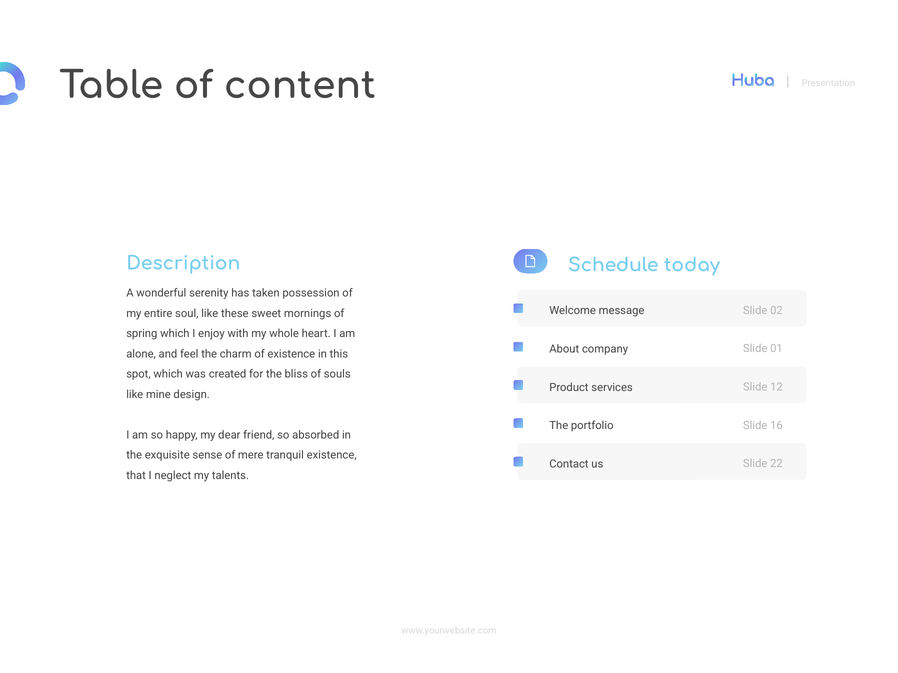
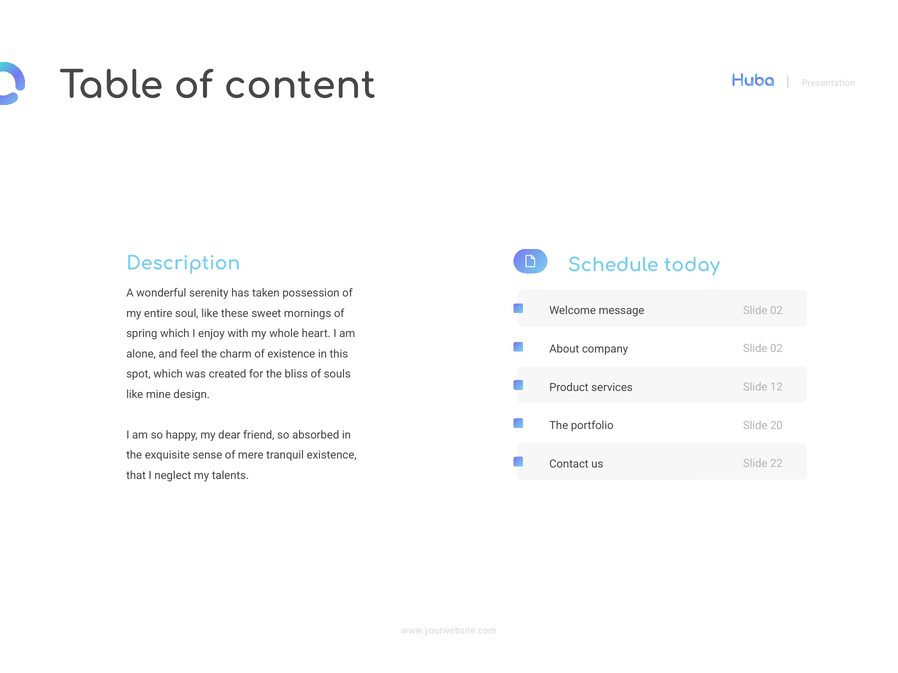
company Slide 01: 01 -> 02 (776, 349)
16: 16 -> 20 (776, 426)
